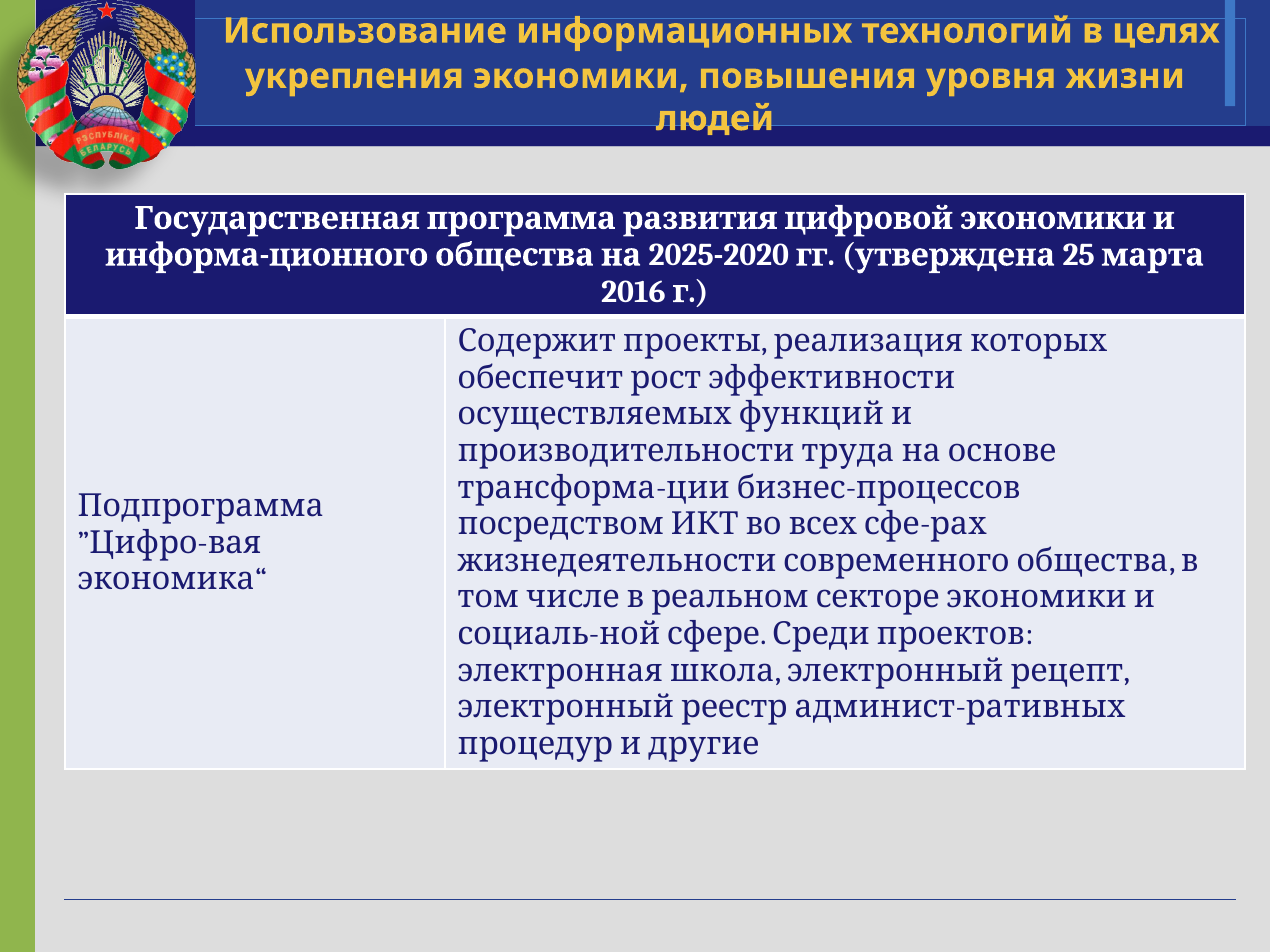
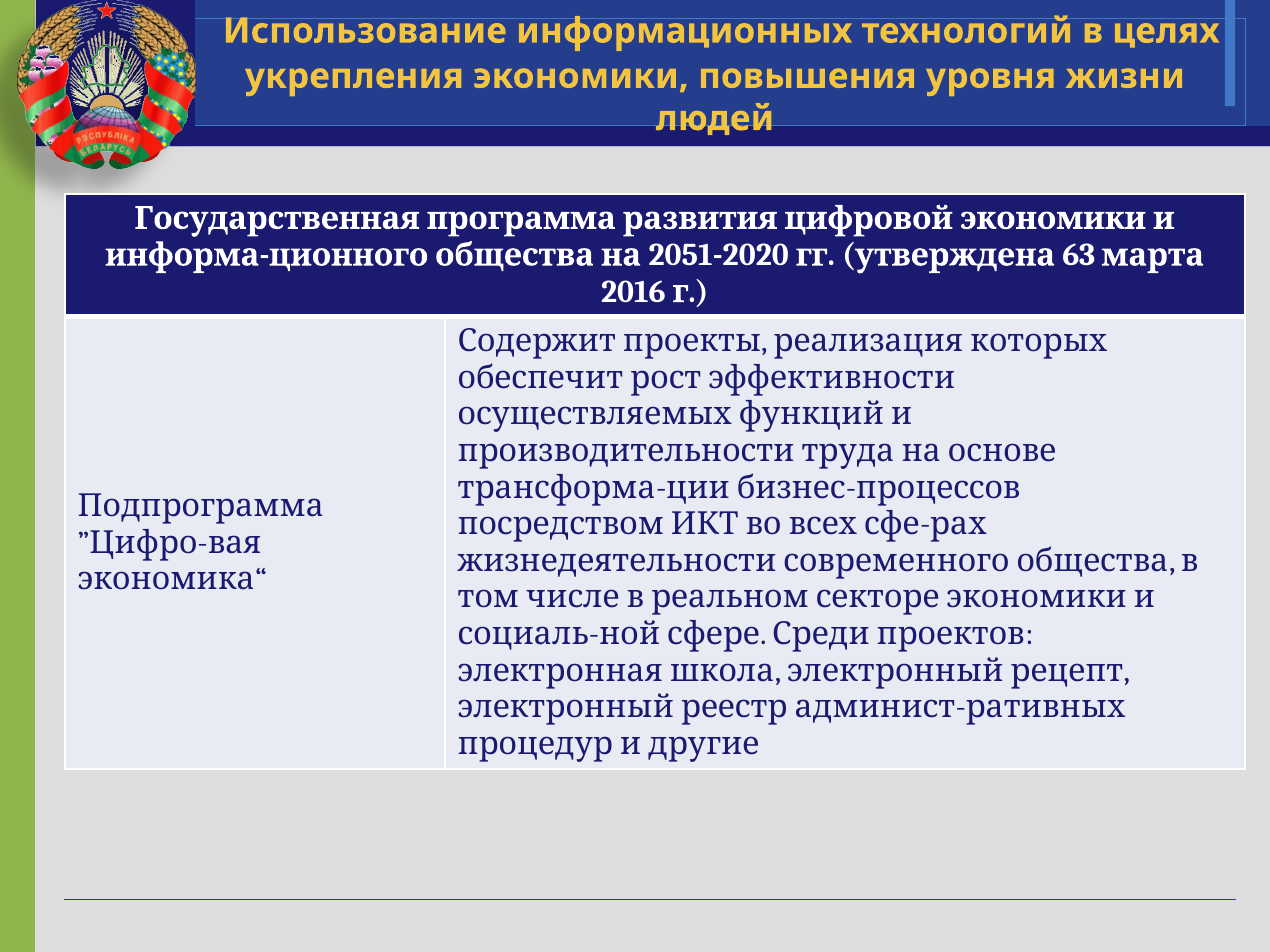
2025-2020: 2025-2020 -> 2051-2020 (719, 255)
25: 25 -> 63 (1079, 255)
